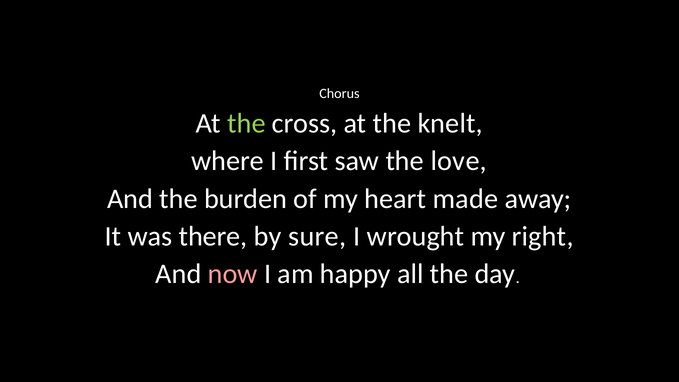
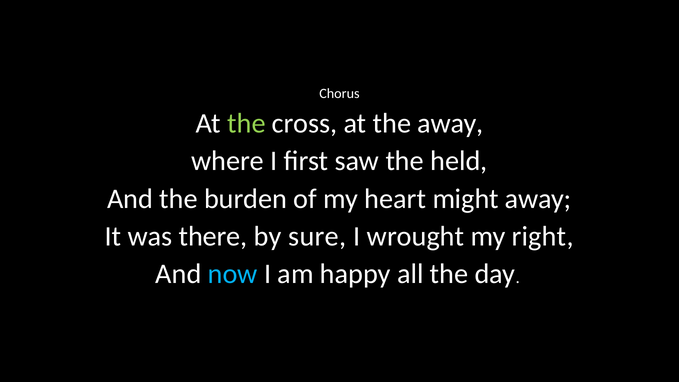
the knelt: knelt -> away (450, 123)
love: love -> held (459, 161)
made: made -> might (466, 199)
now colour: pink -> light blue (233, 274)
